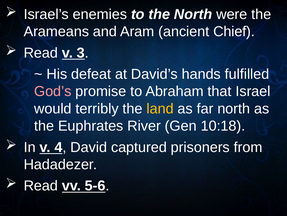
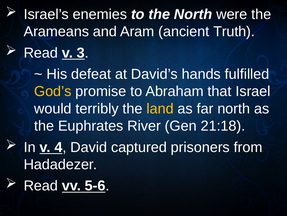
Chief: Chief -> Truth (234, 31)
God’s colour: pink -> yellow (53, 91)
10:18: 10:18 -> 21:18 (223, 126)
